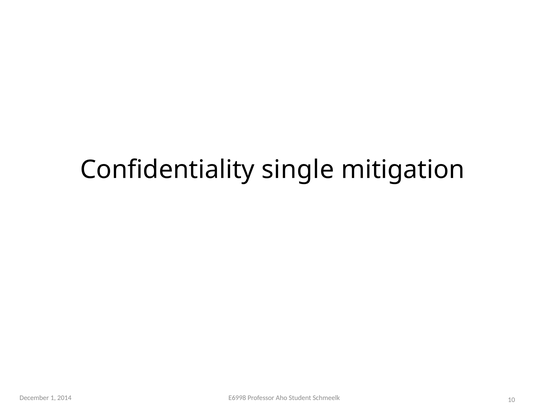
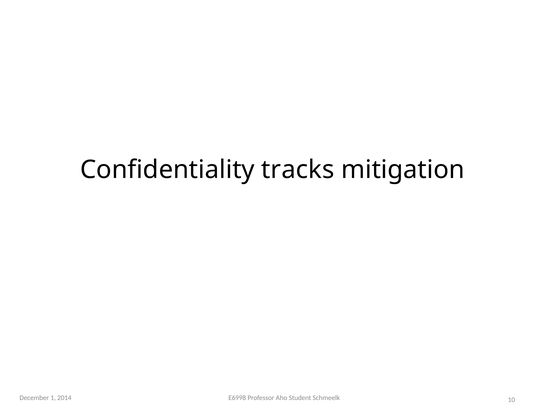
single: single -> tracks (298, 170)
